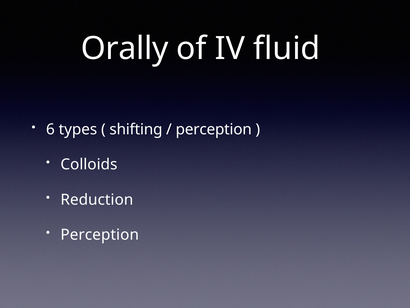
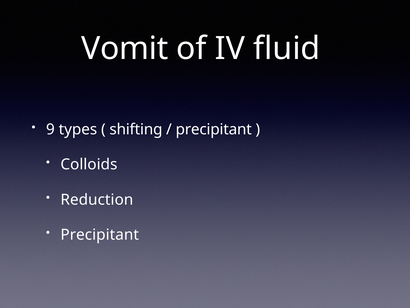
Orally: Orally -> Vomit (125, 48)
6: 6 -> 9 (50, 129)
perception: perception -> precipitant (214, 129)
Perception: Perception -> Precipitant (100, 234)
